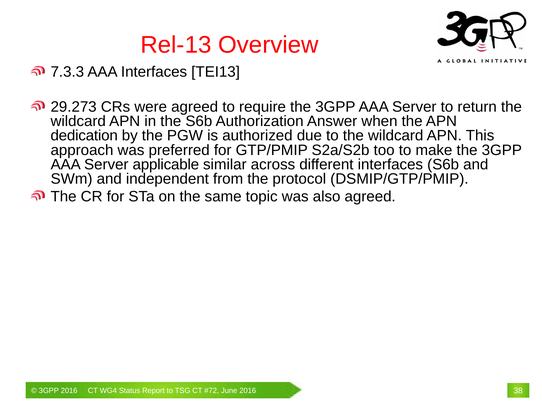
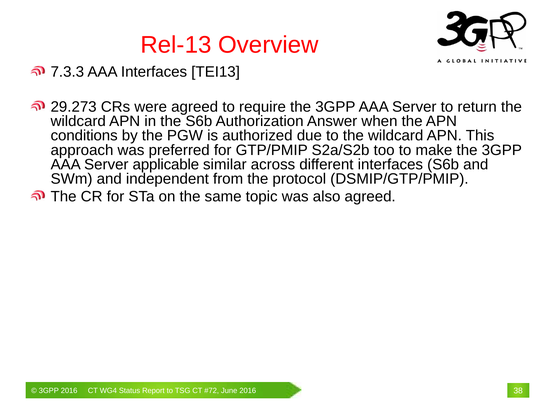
dedication: dedication -> conditions (84, 136)
